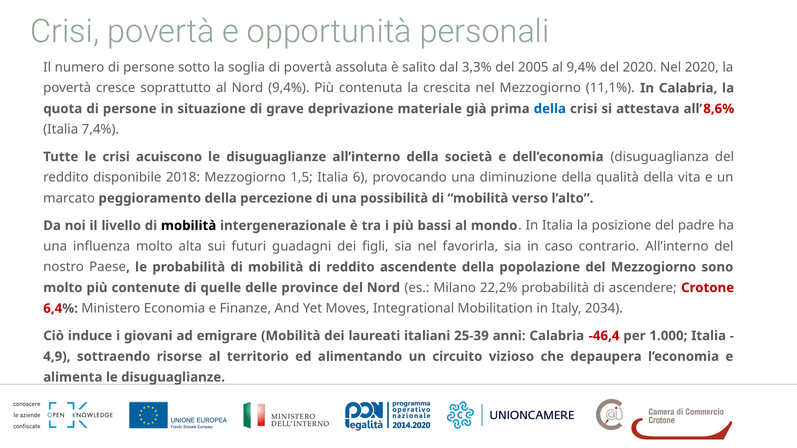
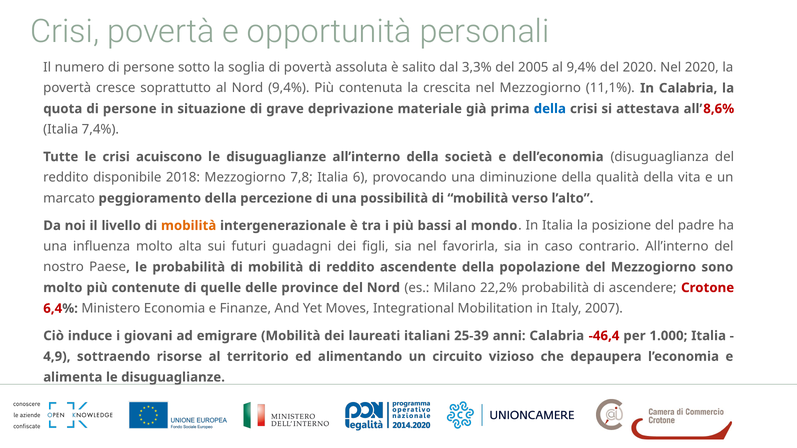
1,5: 1,5 -> 7,8 (302, 178)
mobilità colour: black -> orange (189, 226)
2034: 2034 -> 2007 (604, 309)
